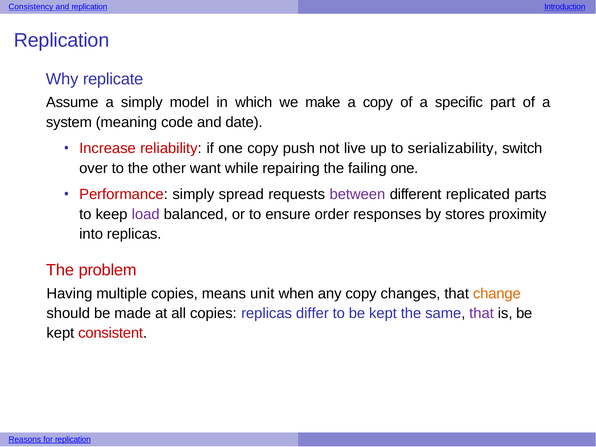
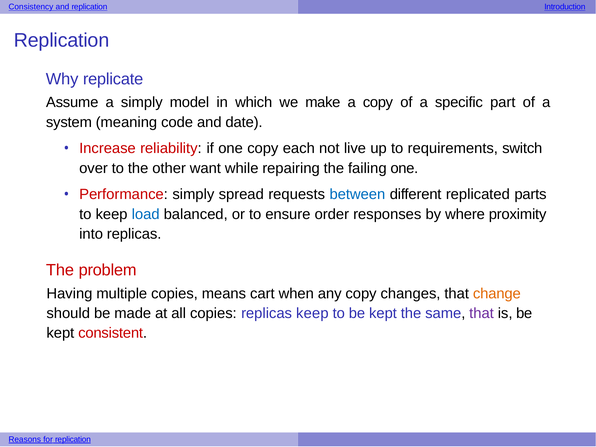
push: push -> each (299, 149)
serializability: serializability -> requirements (453, 149)
between colour: purple -> blue (357, 195)
load colour: purple -> blue (146, 214)
stores: stores -> where (465, 214)
unit: unit -> cart (262, 294)
replicas differ: differ -> keep (312, 314)
